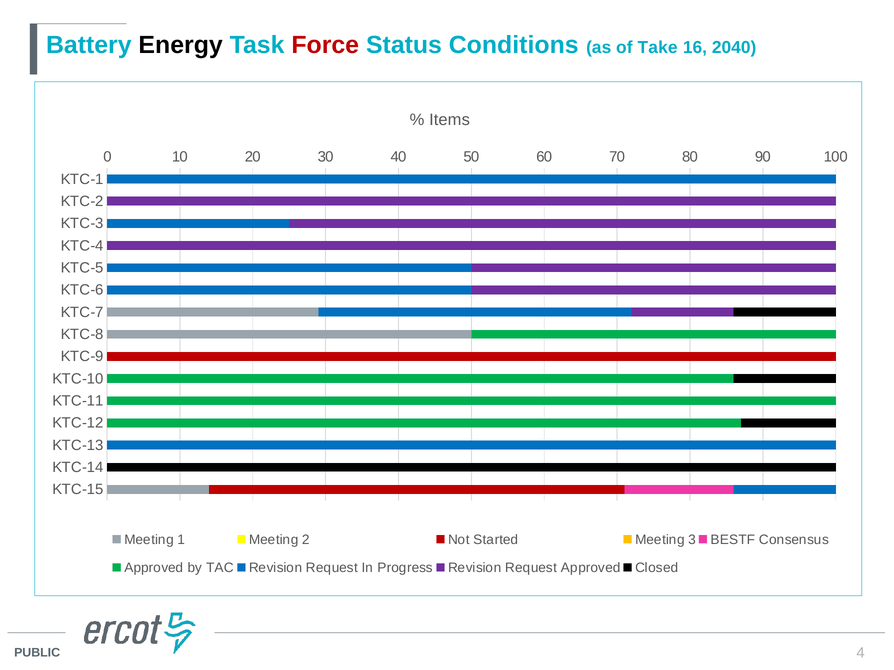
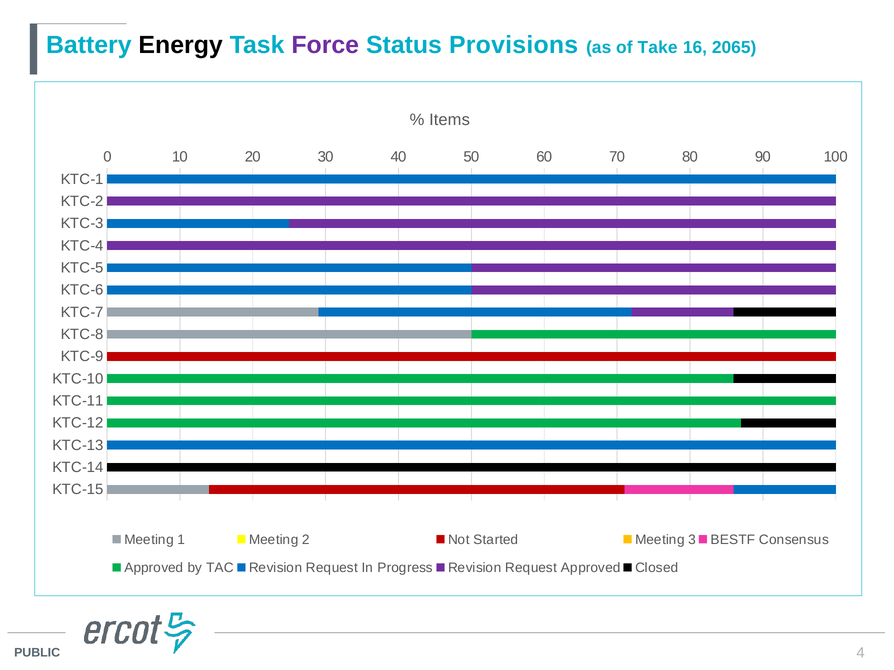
Force colour: red -> purple (325, 45)
Conditions: Conditions -> Provisions (514, 45)
2040: 2040 -> 2065 (734, 47)
